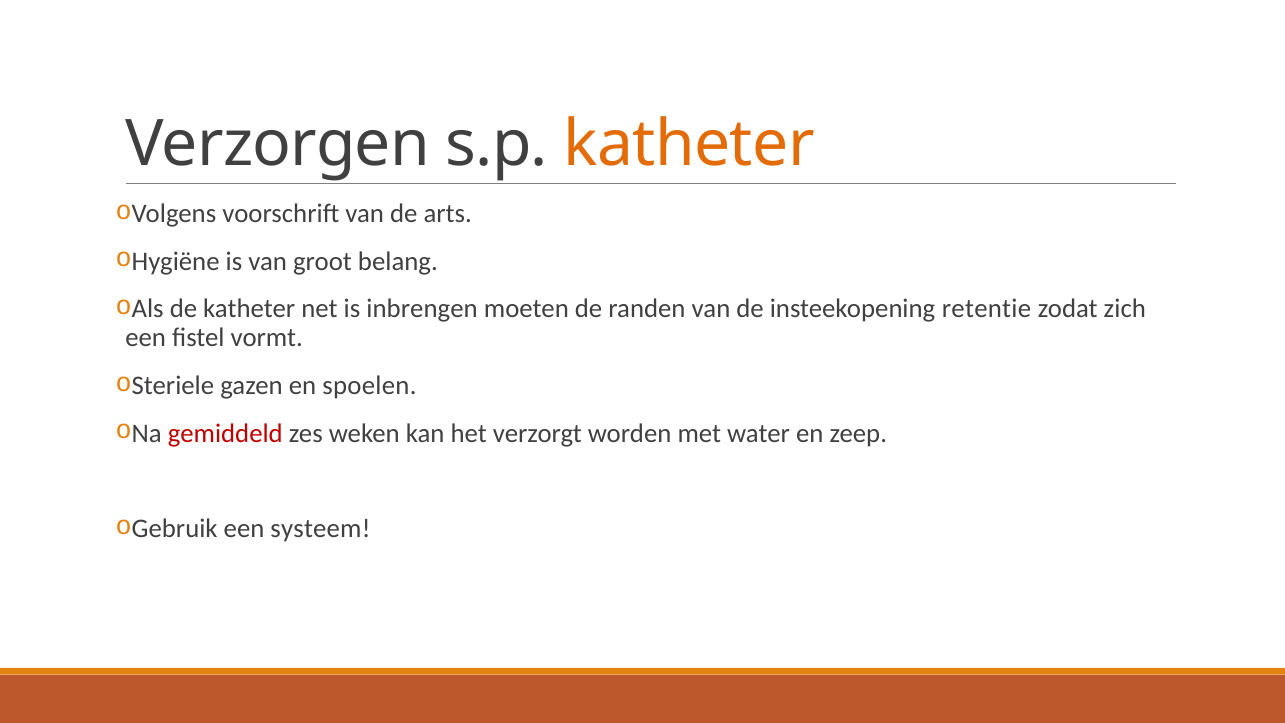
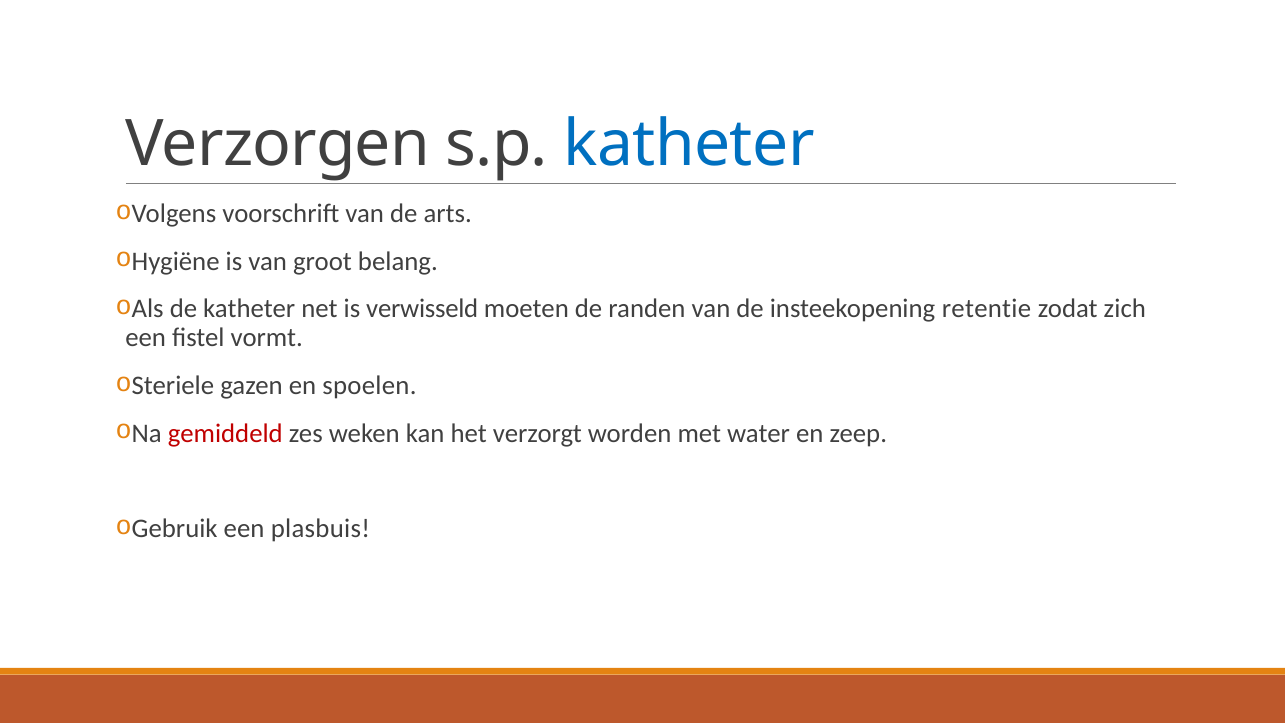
katheter colour: orange -> blue (689, 144)
inbrengen: inbrengen -> verwisseld (422, 309)
systeem: systeem -> plasbuis (320, 529)
